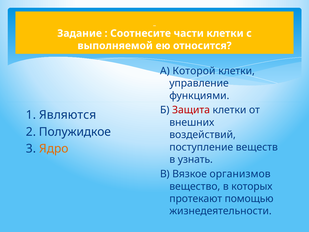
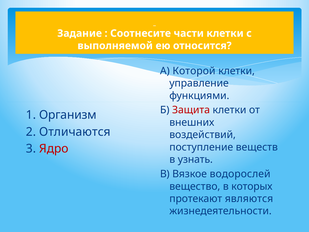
Являются: Являются -> Организм (68, 115)
Полужидкое: Полужидкое -> Отличаются (75, 132)
Ядро colour: orange -> red (54, 149)
организмов: организмов -> водорослей (240, 174)
помощью: помощью -> являются (249, 199)
